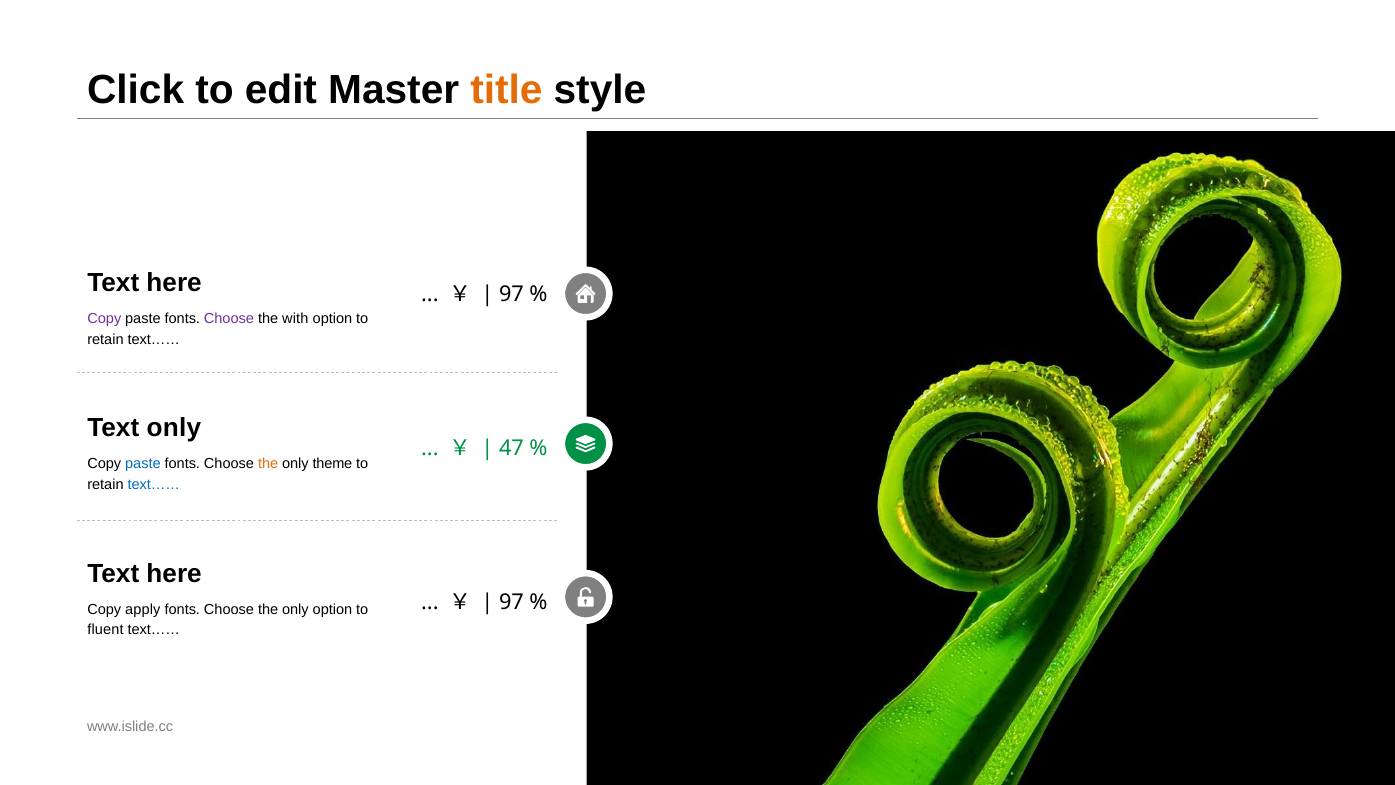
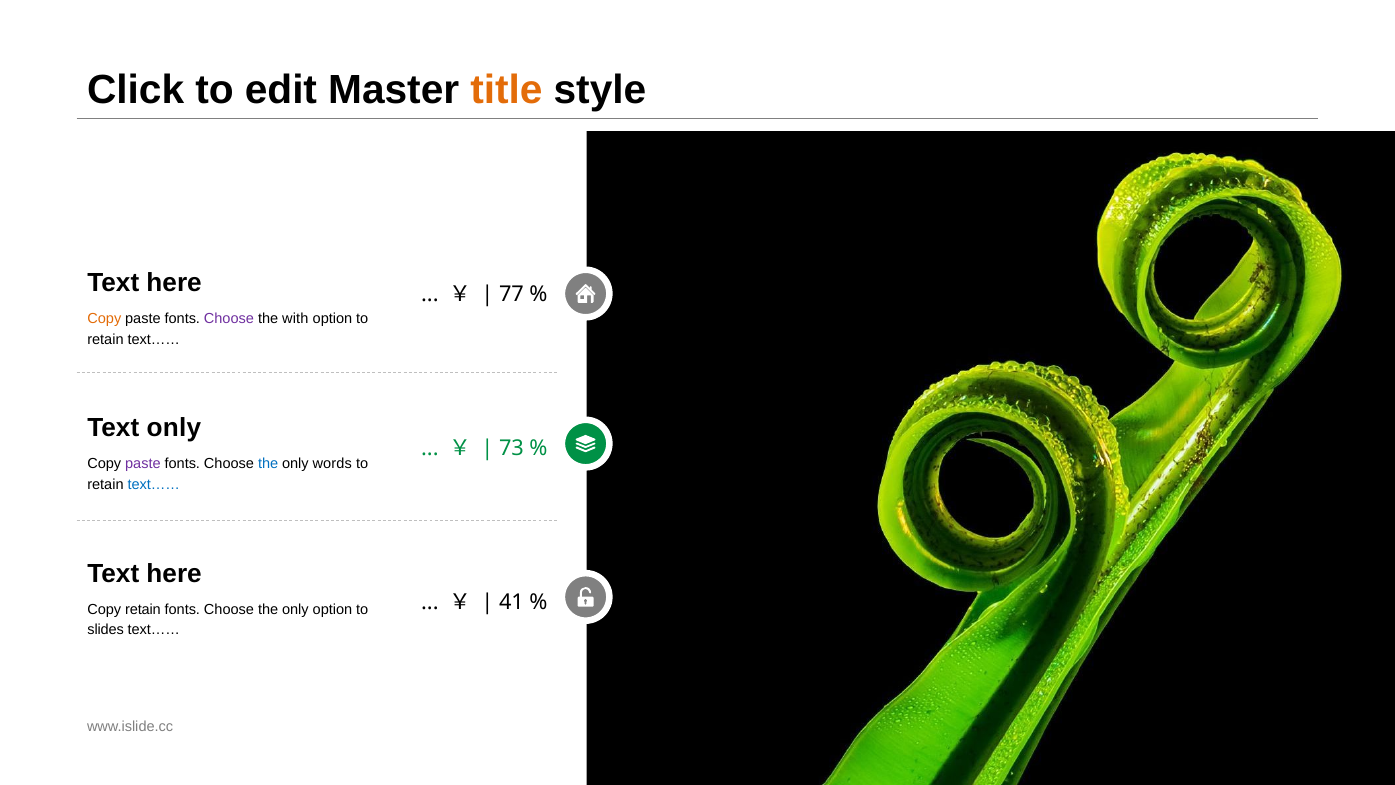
97: 97 -> 77 (511, 294)
Copy colour: purple -> orange (104, 319)
47: 47 -> 73 (511, 448)
paste colour: blue -> purple (143, 464)
the colour: orange -> blue (268, 464)
theme: theme -> words (332, 464)
97: 97 -> 41 (511, 602)
Copy apply: apply -> retain (143, 609)
fluent: fluent -> slides (106, 630)
